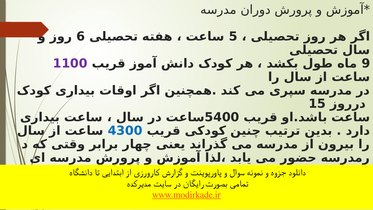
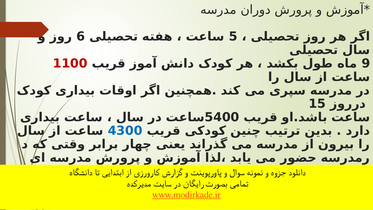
1100 colour: purple -> red (70, 63)
